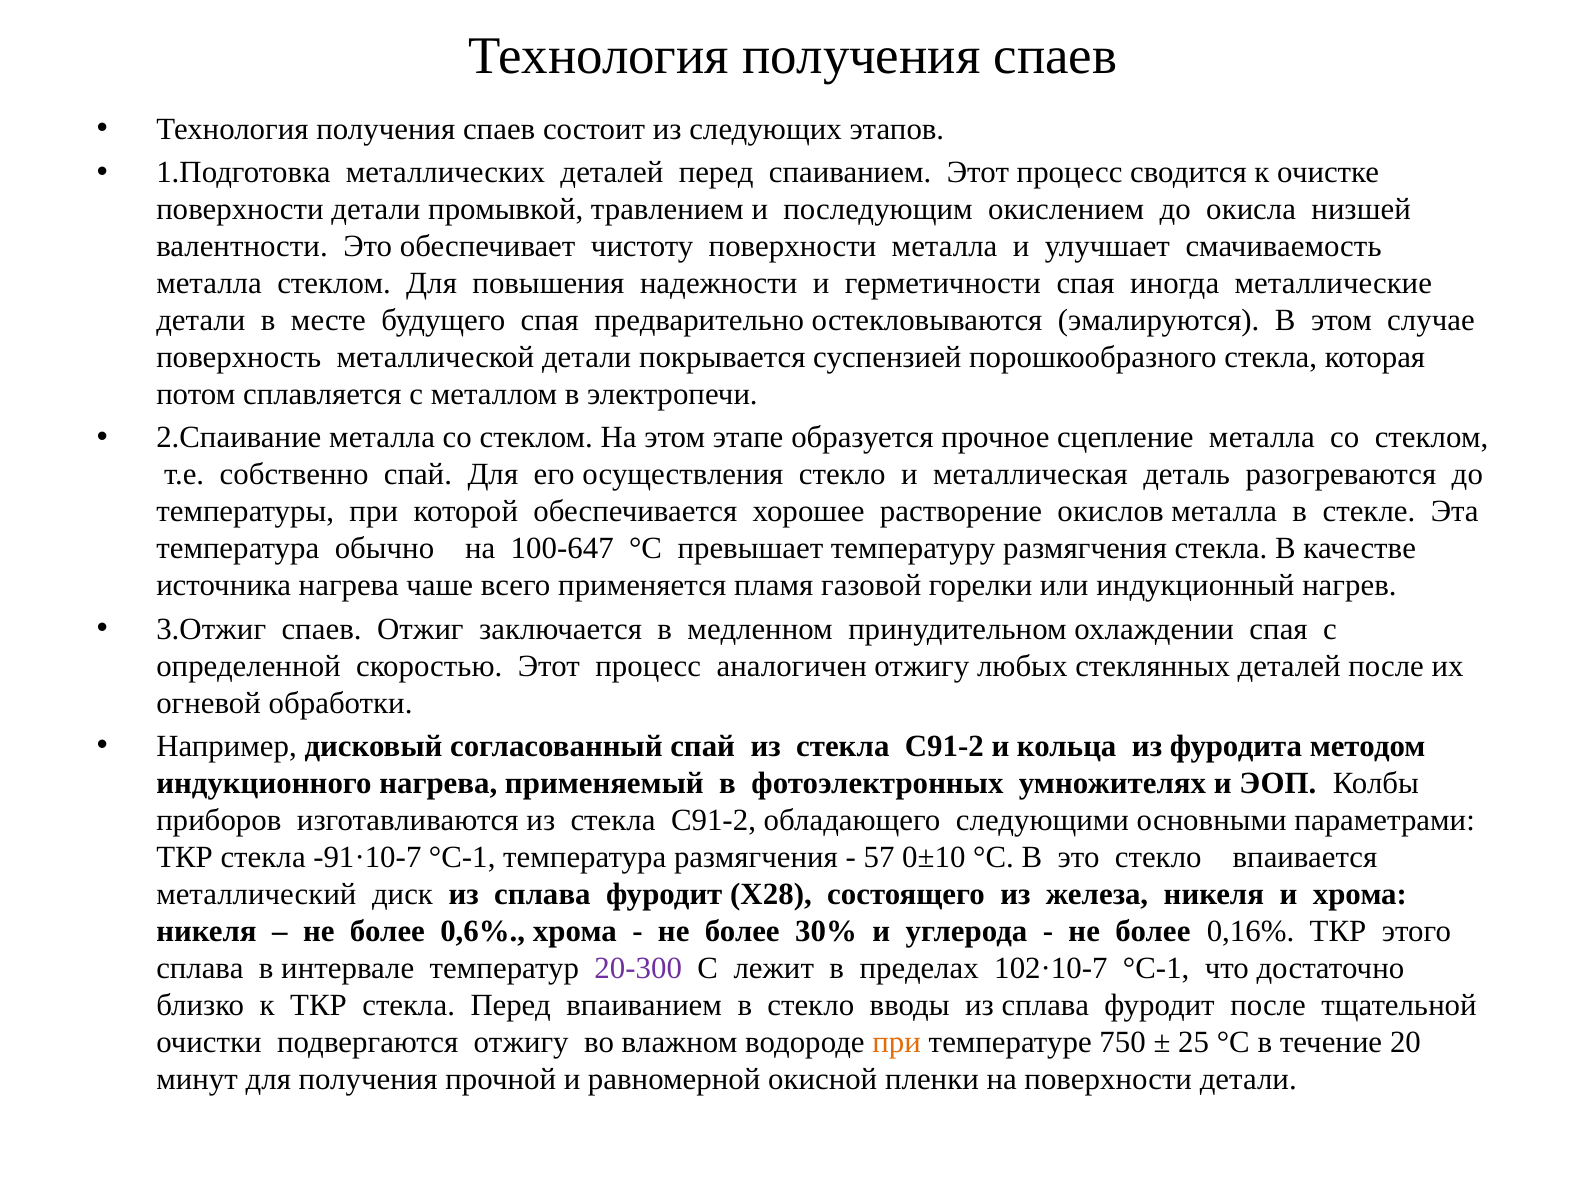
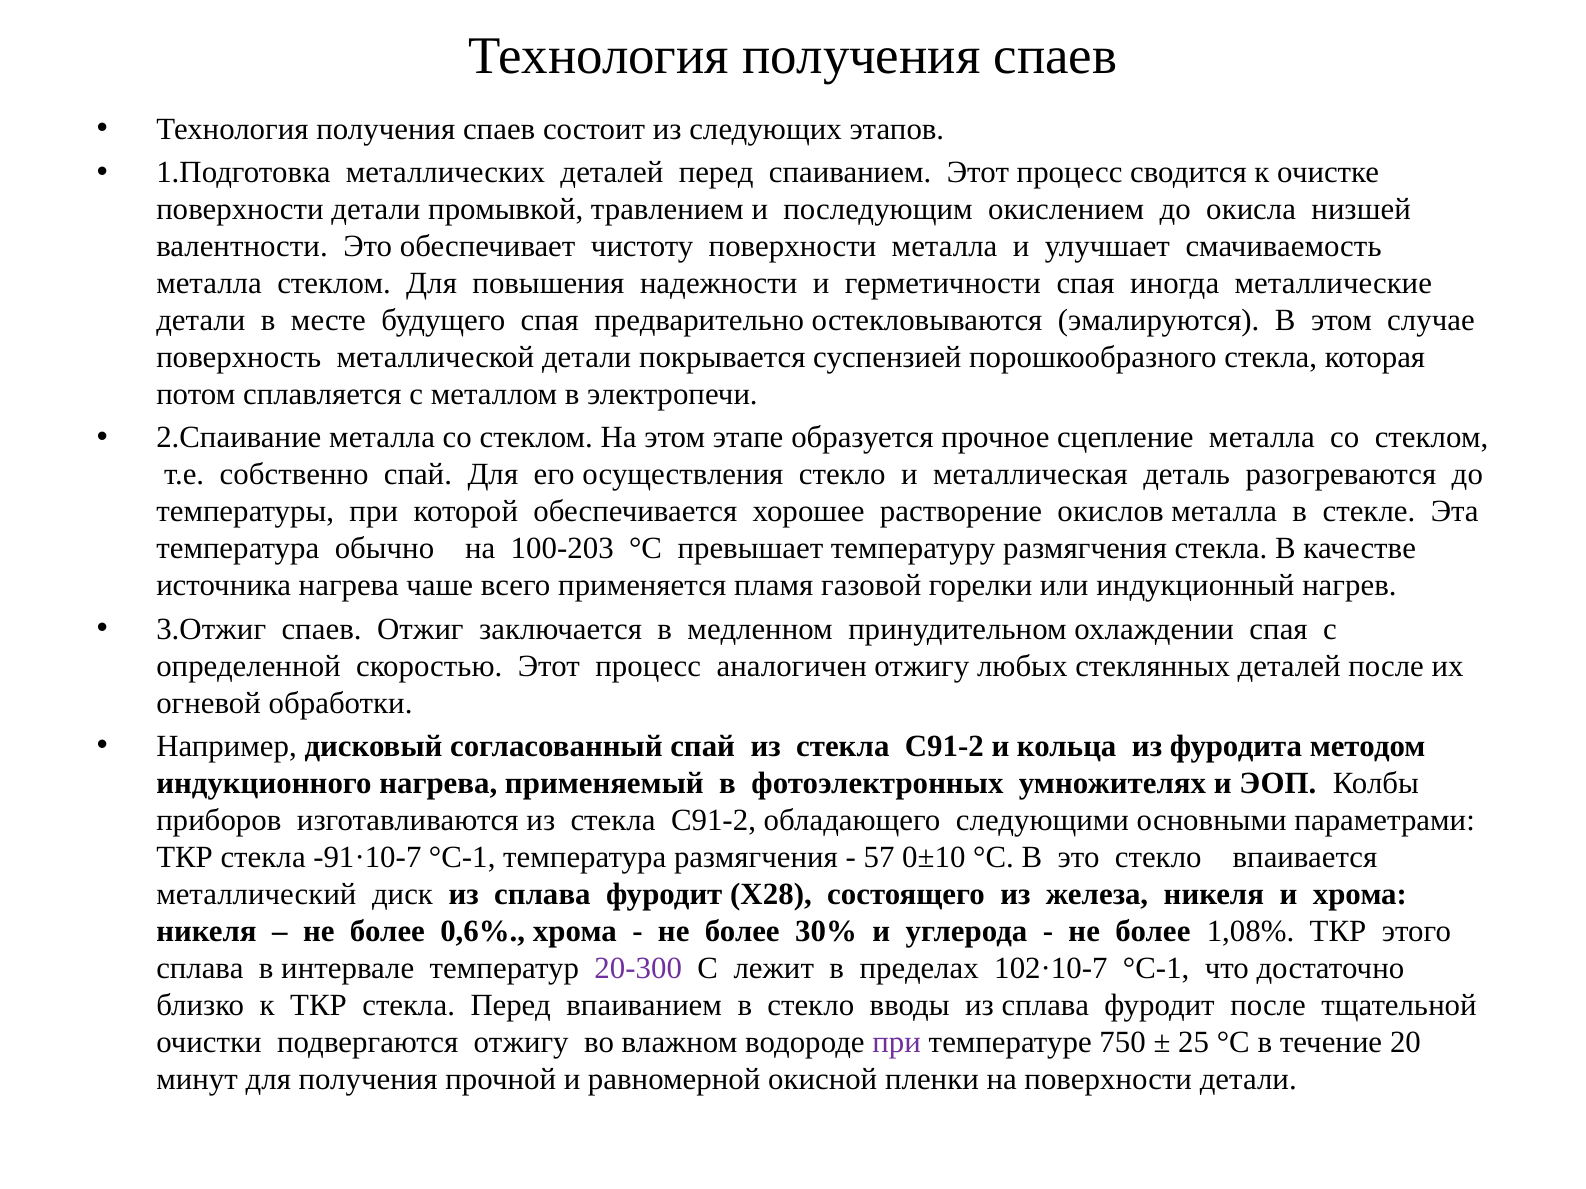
100-647: 100-647 -> 100-203 (562, 549)
0,16%: 0,16% -> 1,08% (1251, 932)
при colour: orange -> purple (897, 1043)
